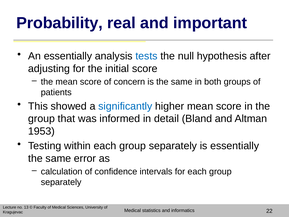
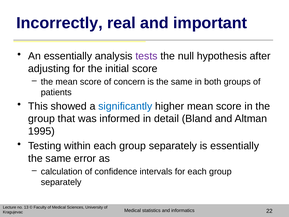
Probability: Probability -> Incorrectly (60, 23)
tests colour: blue -> purple (146, 56)
1953: 1953 -> 1995 (42, 131)
